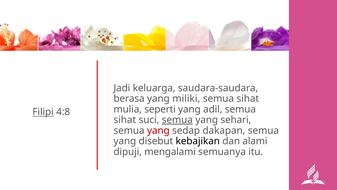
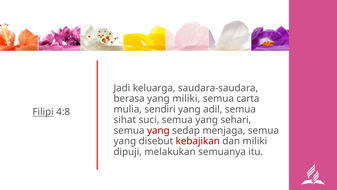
sihat: sihat -> carta (248, 98)
seperti: seperti -> sendiri (160, 109)
semua underline: present -> none (177, 120)
dakapan: dakapan -> menjaga (224, 130)
kebajikan colour: black -> red (198, 141)
dan alami: alami -> miliki (255, 141)
mengalami: mengalami -> melakukan (170, 151)
